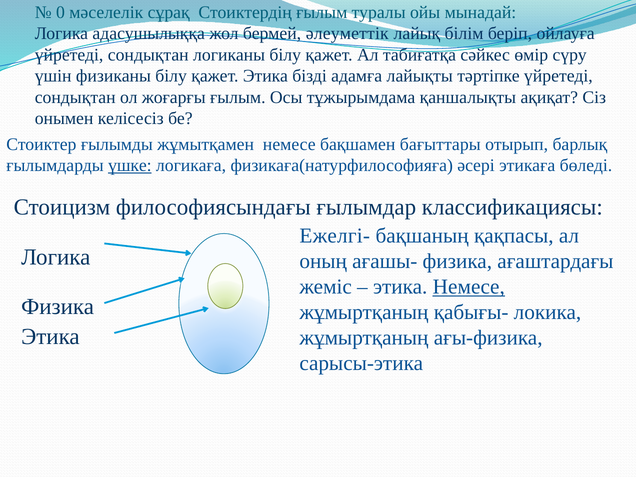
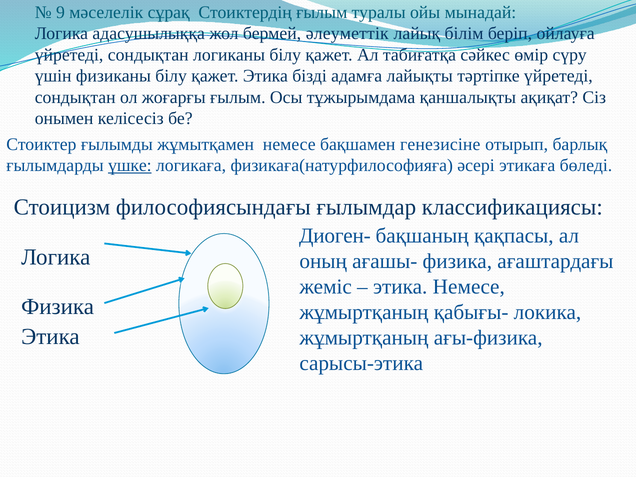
0: 0 -> 9 (61, 12)
бағыттары: бағыттары -> генезисіне (440, 144)
Ежелгі-: Ежелгі- -> Диоген- (335, 236)
Немесе underline: present -> none (469, 287)
